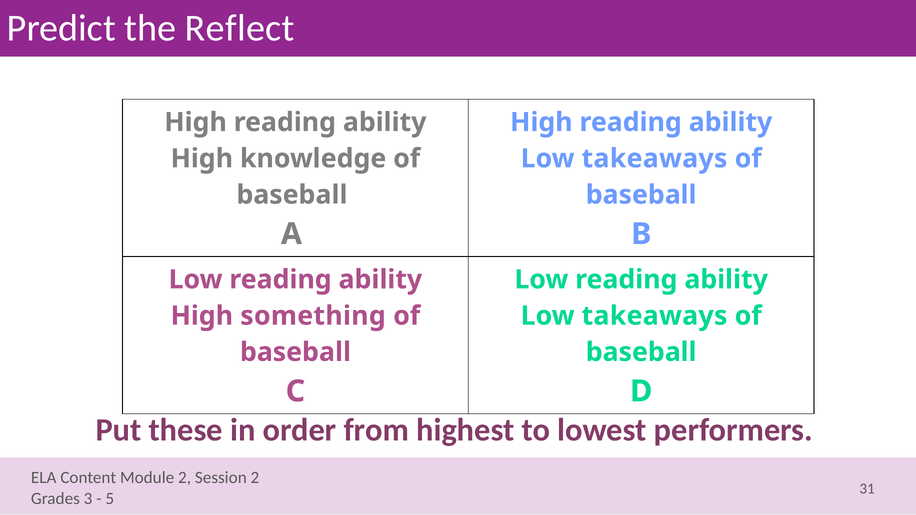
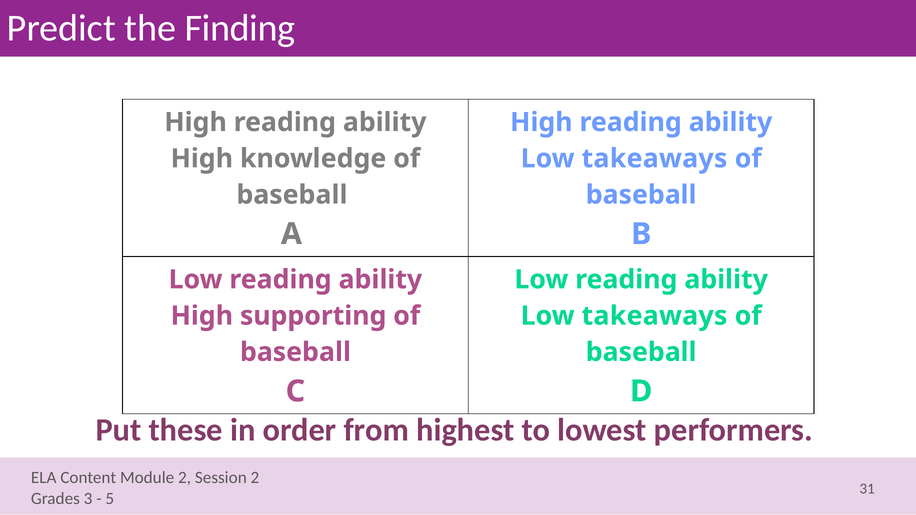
Reflect: Reflect -> Finding (240, 28)
something: something -> supporting (313, 316)
